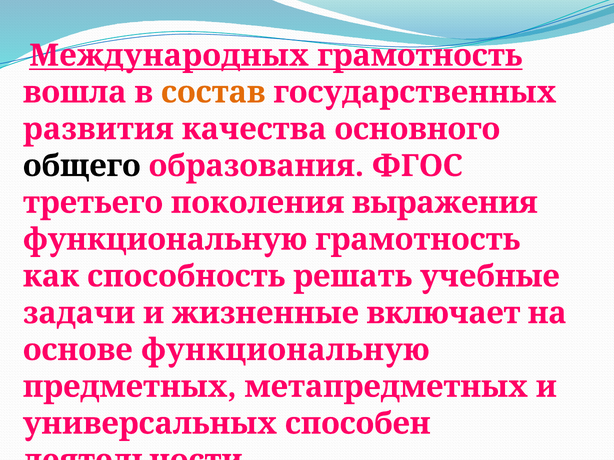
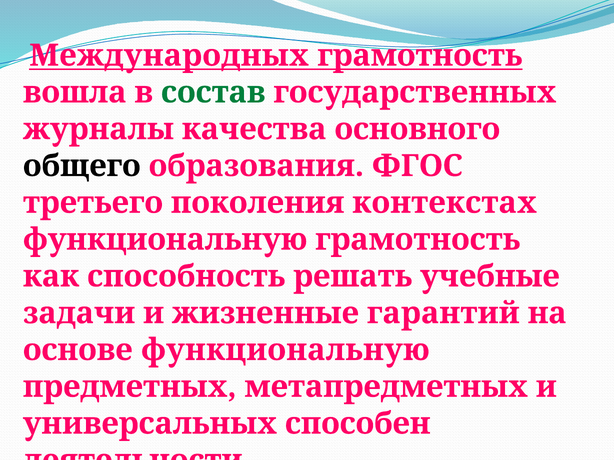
состав colour: orange -> green (213, 92)
развития: развития -> журналы (98, 129)
выражения: выражения -> контекстах (445, 203)
включает: включает -> гарантий (443, 313)
